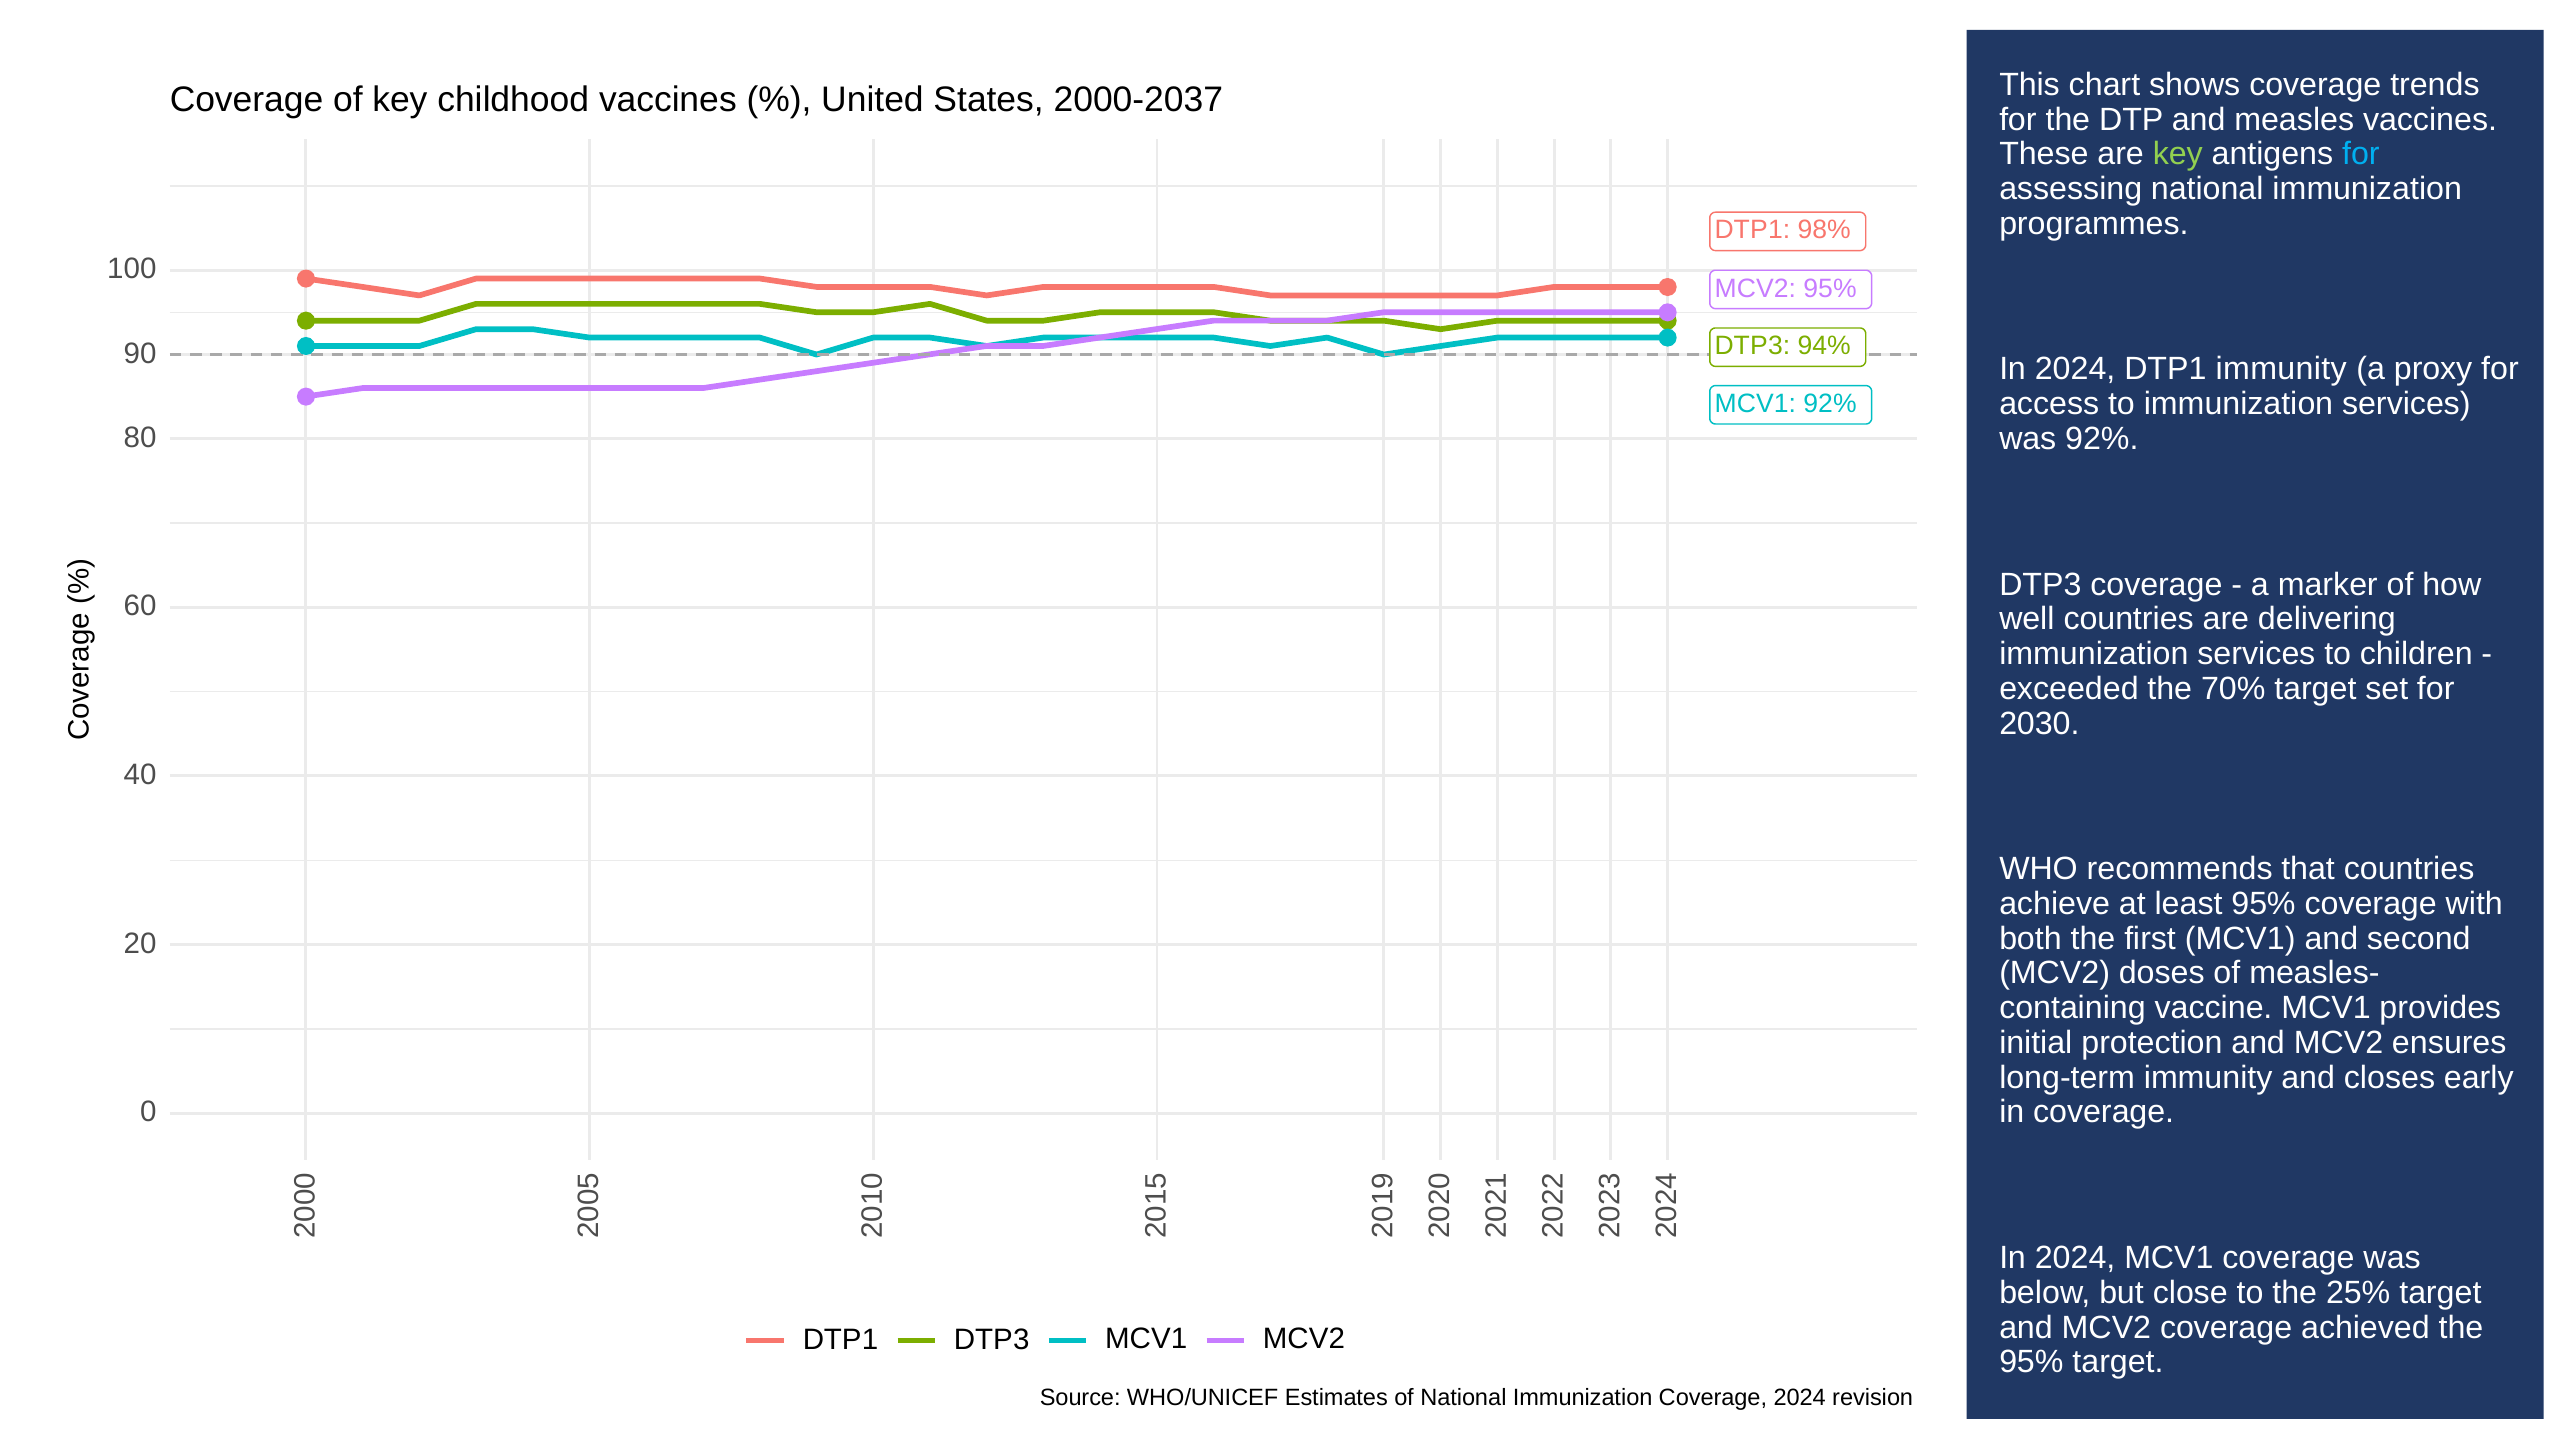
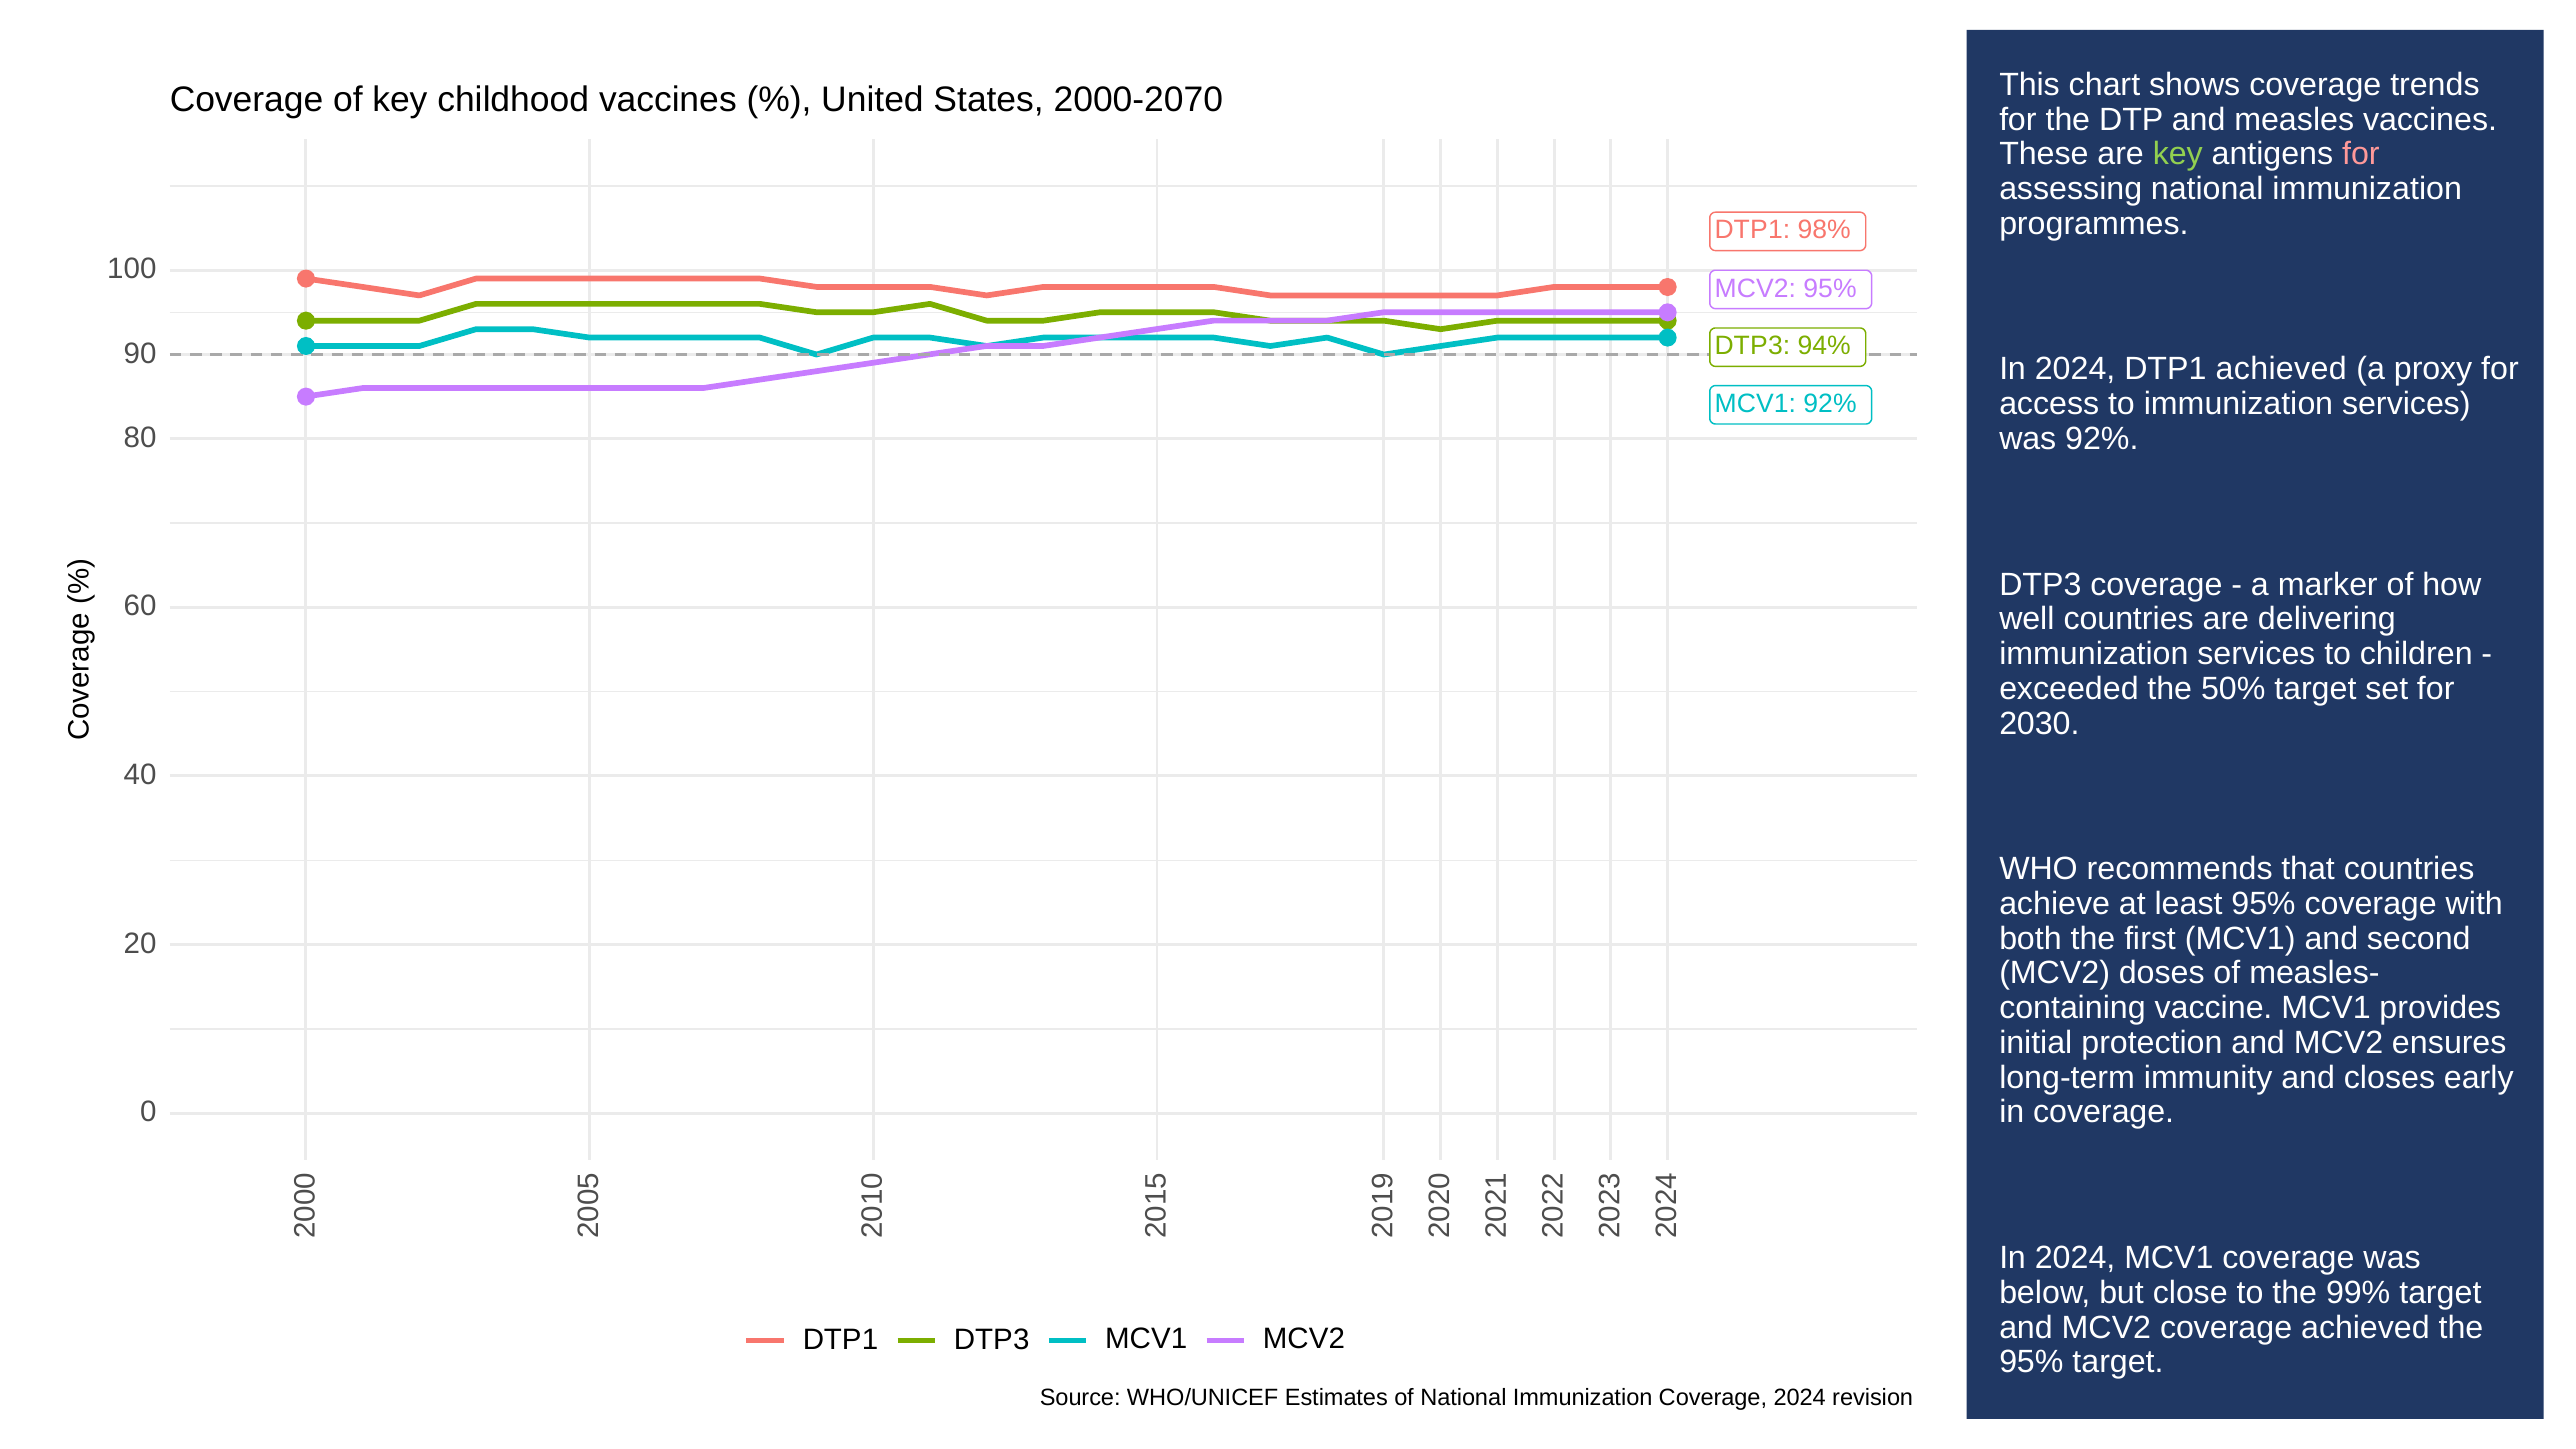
2000-2037: 2000-2037 -> 2000-2070 (1138, 100)
for colour: light blue -> pink (2361, 154)
DTP1 immunity: immunity -> achieved (2281, 369)
70%: 70% -> 50% (2233, 689)
25%: 25% -> 99% (2358, 1293)
